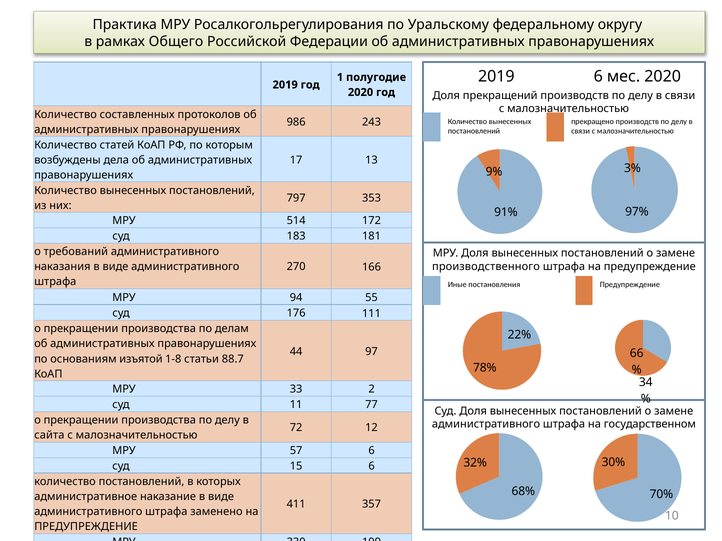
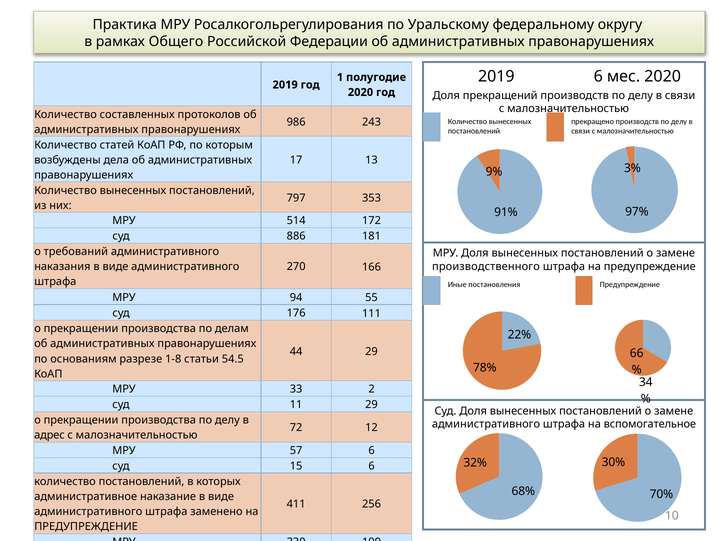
183: 183 -> 886 (296, 237)
44 97: 97 -> 29 (371, 352)
изъятой: изъятой -> разрезе (141, 359)
88.7: 88.7 -> 54.5 (233, 359)
11 77: 77 -> 29 (371, 405)
государственном: государственном -> вспомогательное (650, 425)
сайта: сайта -> адрес (49, 436)
357: 357 -> 256 (372, 505)
